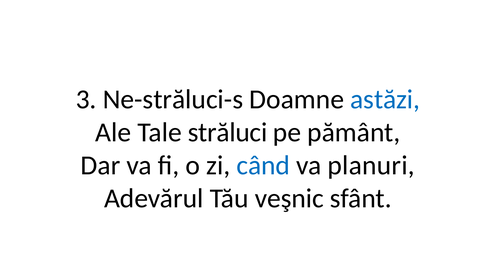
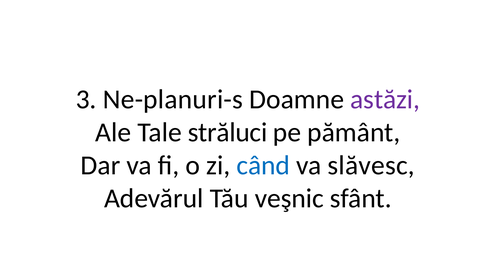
Ne-străluci-s: Ne-străluci-s -> Ne-planuri-s (173, 99)
astăzi colour: blue -> purple (385, 99)
planuri: planuri -> slăvesc (371, 165)
